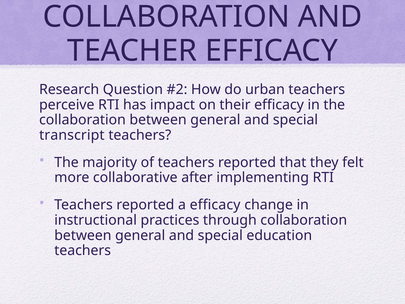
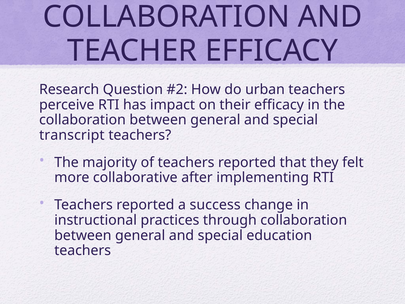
a efficacy: efficacy -> success (215, 205)
